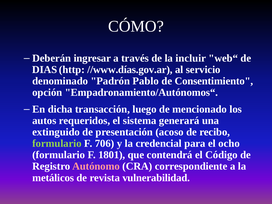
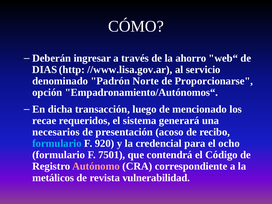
incluir: incluir -> ahorro (191, 58)
//www.días.gov.ar: //www.días.gov.ar -> //www.lisa.gov.ar (130, 70)
Pablo: Pablo -> Norte (146, 81)
Consentimiento: Consentimiento -> Proporcionarse (214, 81)
autos: autos -> recae (44, 121)
extinguido: extinguido -> necesarios (56, 132)
formulario colour: light green -> light blue (57, 143)
706: 706 -> 920 (105, 143)
1801: 1801 -> 7501 (112, 155)
